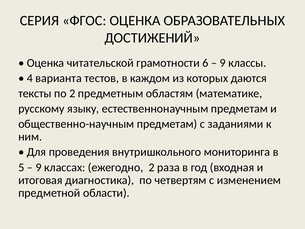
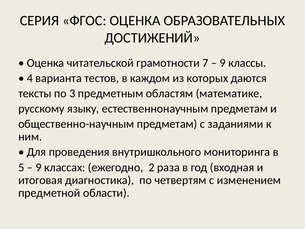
6: 6 -> 7 (205, 63)
по 2: 2 -> 3 (72, 93)
